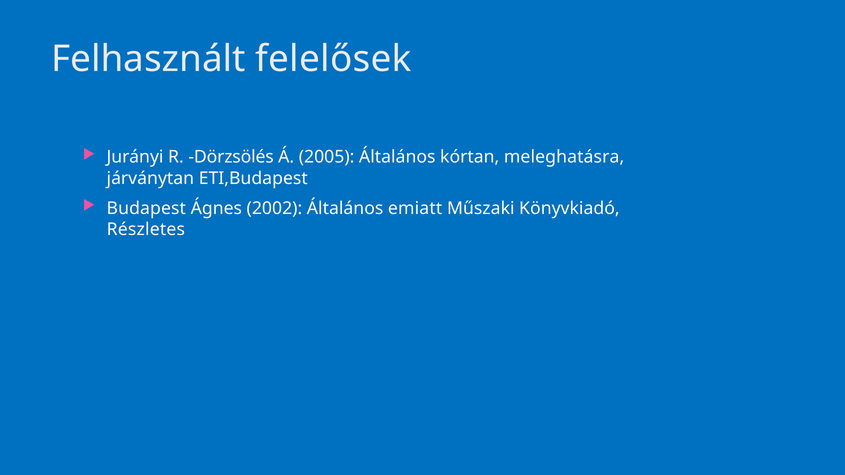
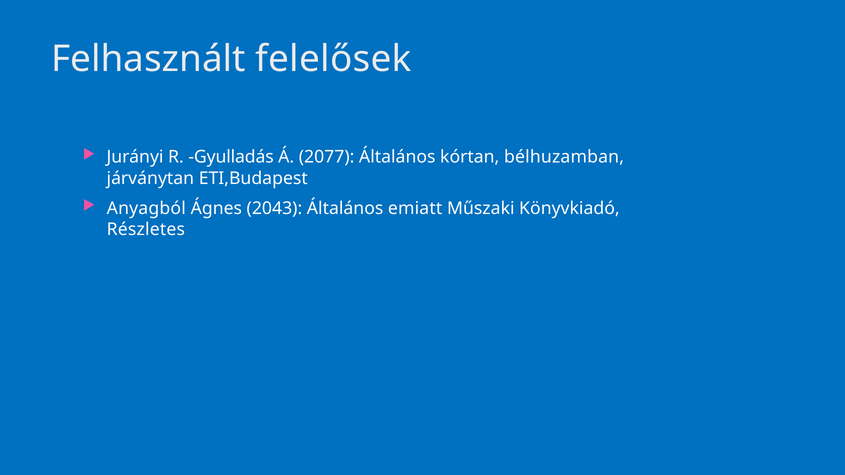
Dörzsölés: Dörzsölés -> Gyulladás (231, 157)
2005: 2005 -> 2077 (327, 157)
meleghatásra: meleghatásra -> bélhuzamban (564, 157)
Budapest: Budapest -> Anyagból (146, 208)
2002: 2002 -> 2043 (274, 208)
